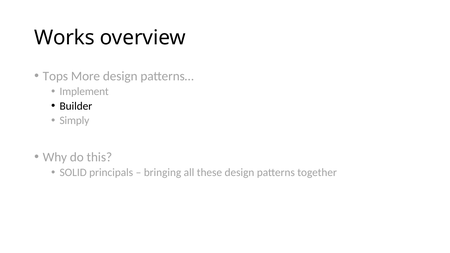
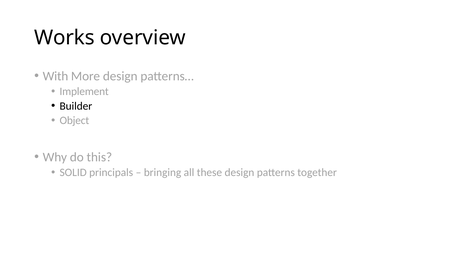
Tops: Tops -> With (55, 76)
Simply: Simply -> Object (74, 121)
